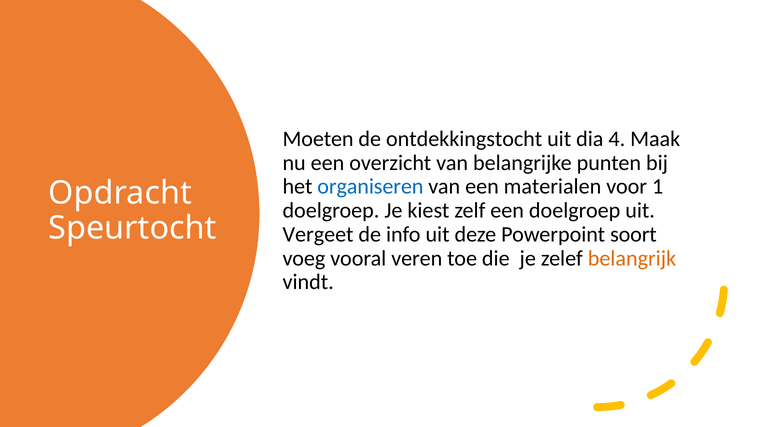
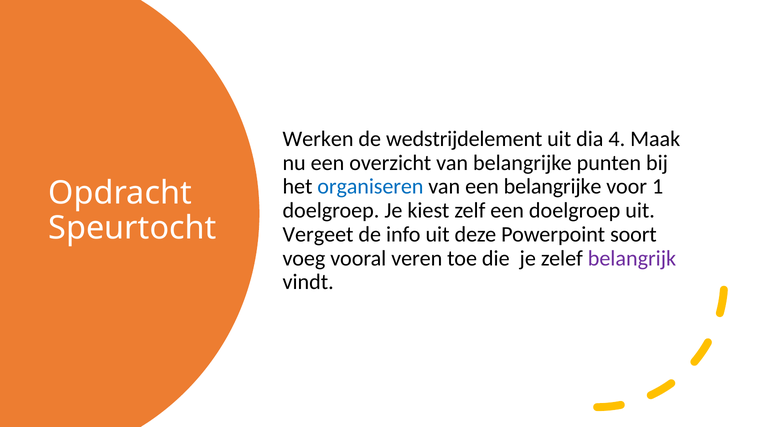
Moeten: Moeten -> Werken (318, 139)
ontdekkingstocht: ontdekkingstocht -> wedstrijdelement (464, 139)
een materialen: materialen -> belangrijke (553, 187)
belangrijk colour: orange -> purple (632, 258)
